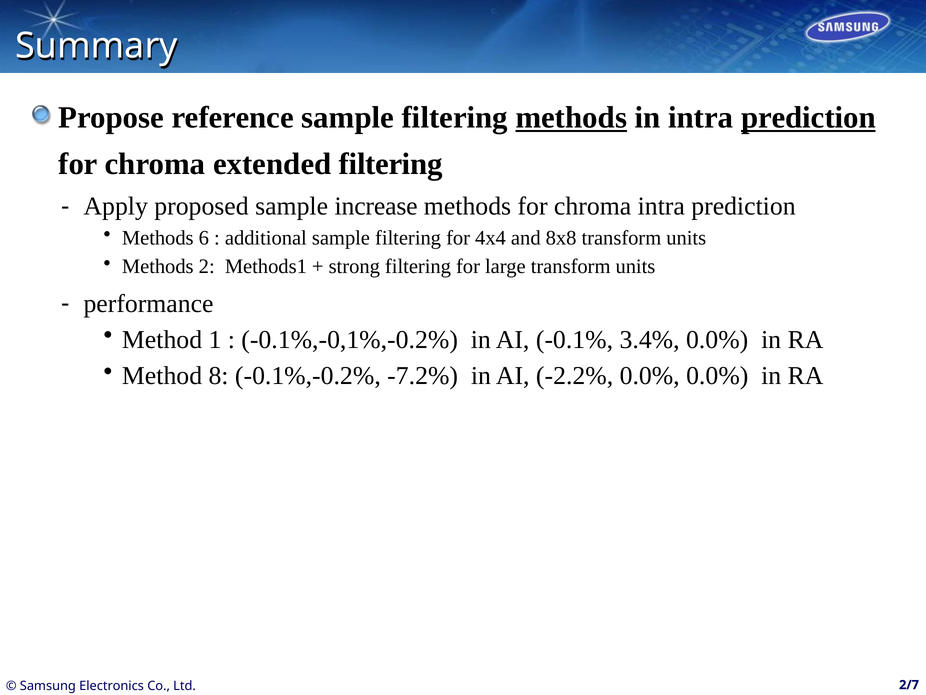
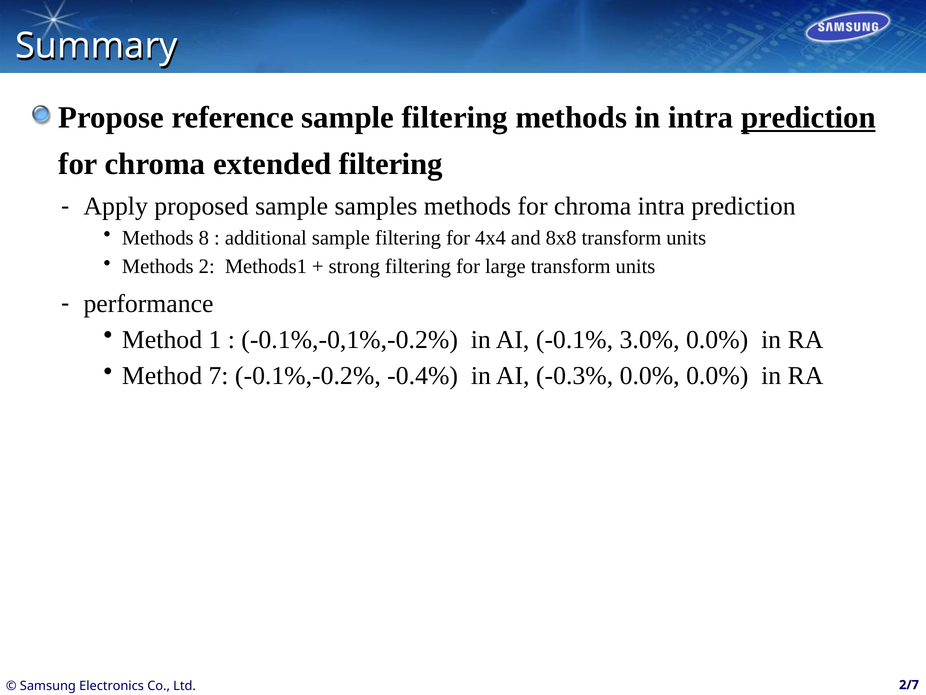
methods underline: present -> none (571, 118)
increase: increase -> samples (376, 206)
6: 6 -> 8 (204, 238)
3.4%: 3.4% -> 3.0% (650, 339)
8: 8 -> 7 (218, 375)
-7.2%: -7.2% -> -0.4% (423, 375)
-2.2%: -2.2% -> -0.3% (575, 375)
